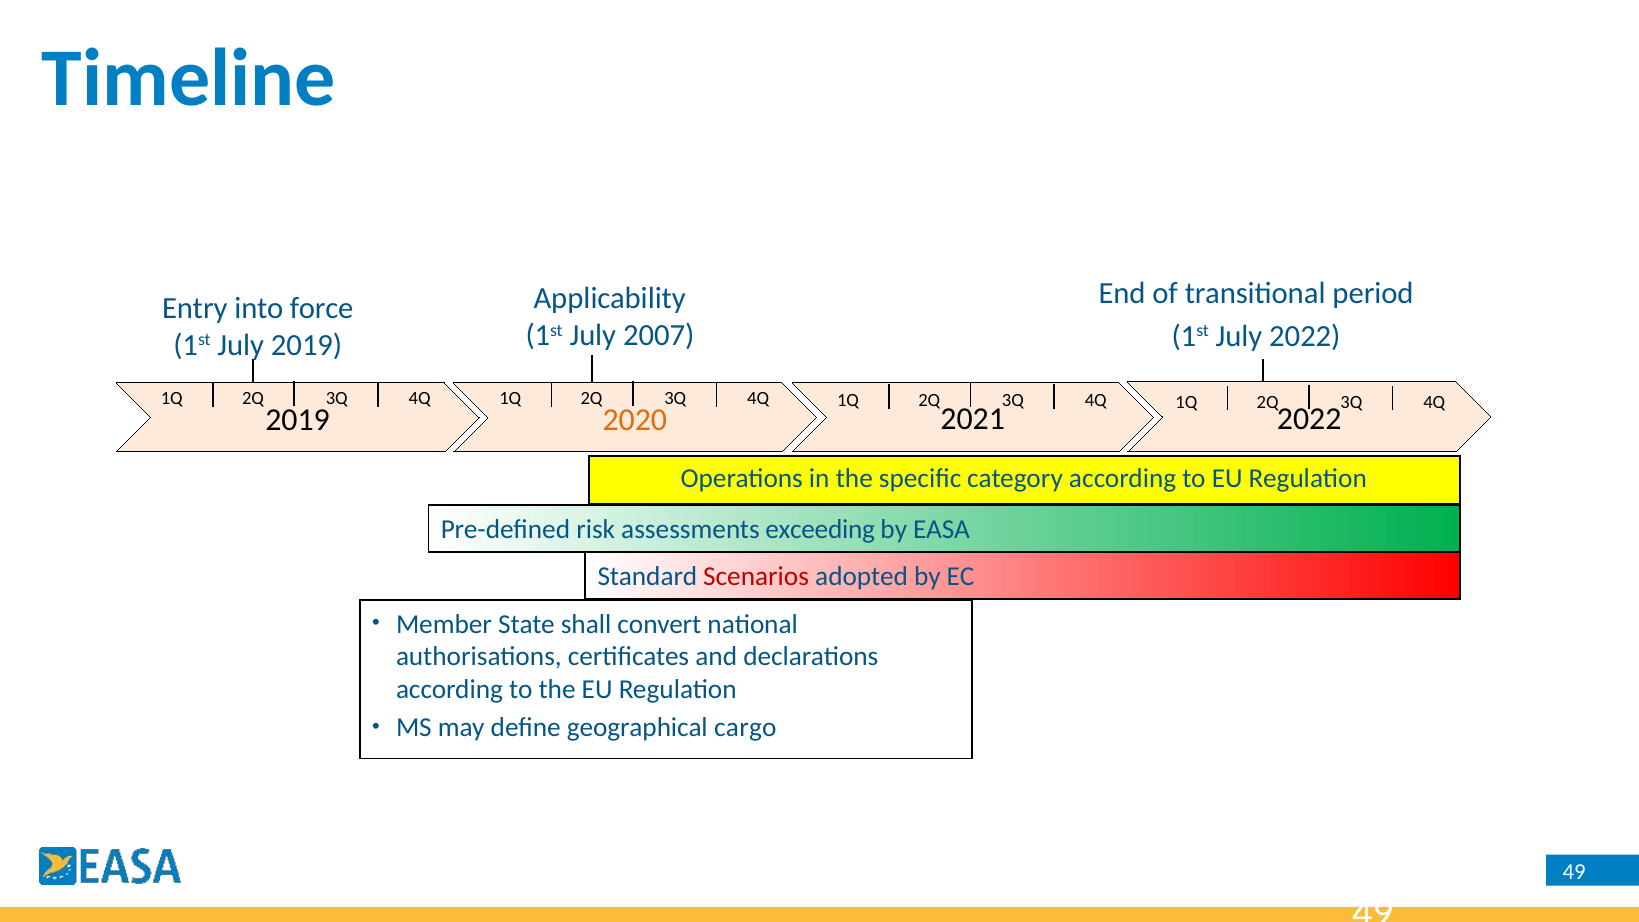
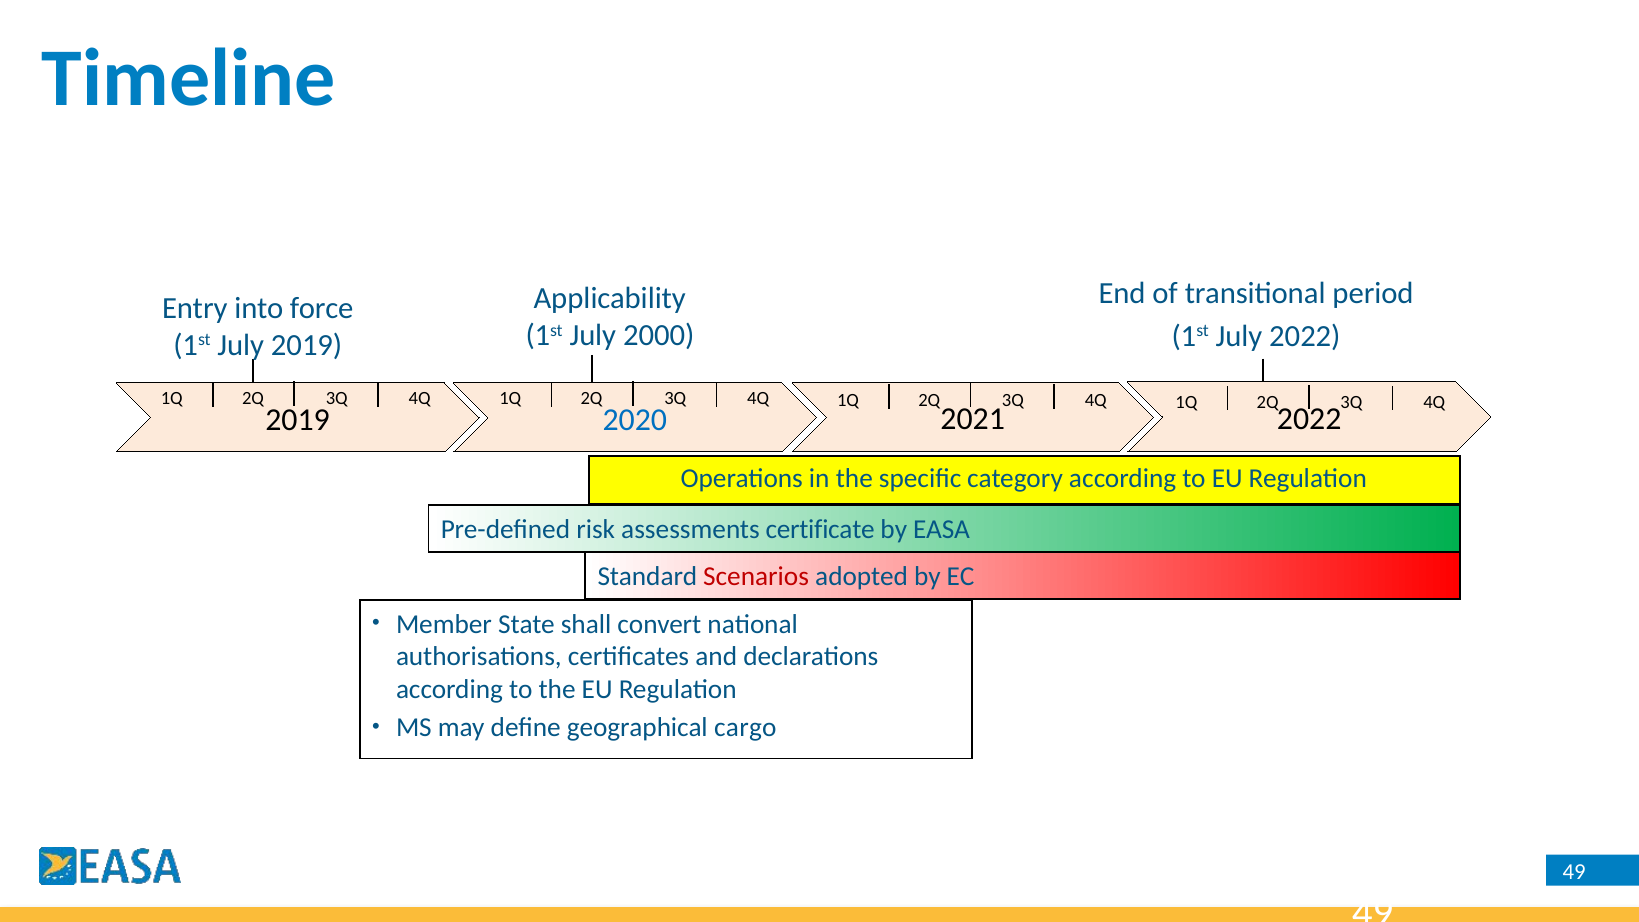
2007: 2007 -> 2000 (659, 335)
2020 colour: orange -> blue (635, 419)
exceeding: exceeding -> certificate (820, 529)
